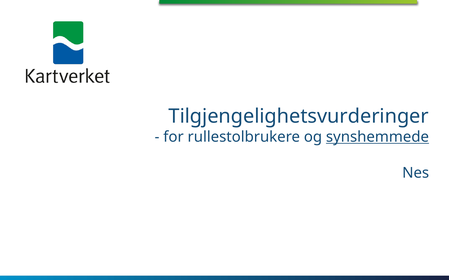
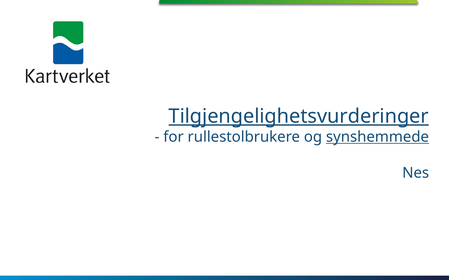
Tilgjengelighetsvurderinger underline: none -> present (299, 117)
